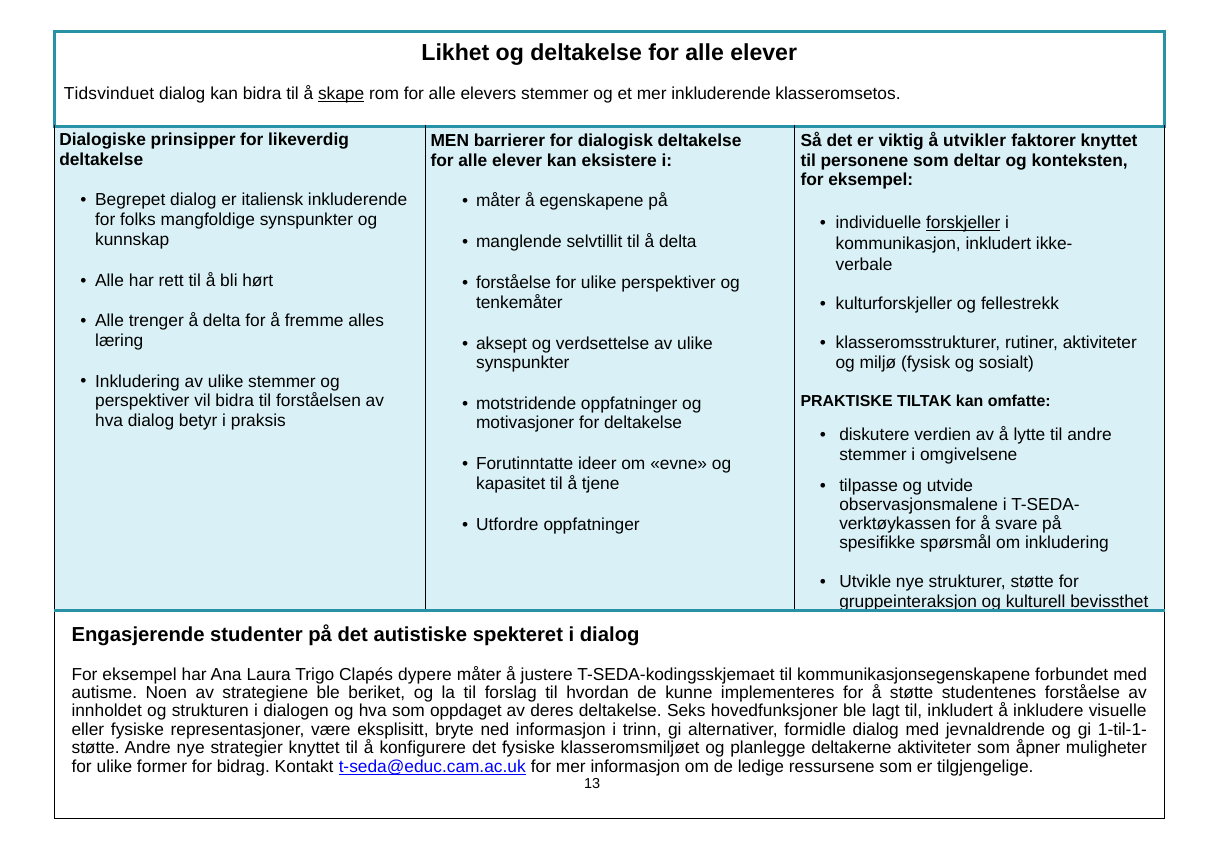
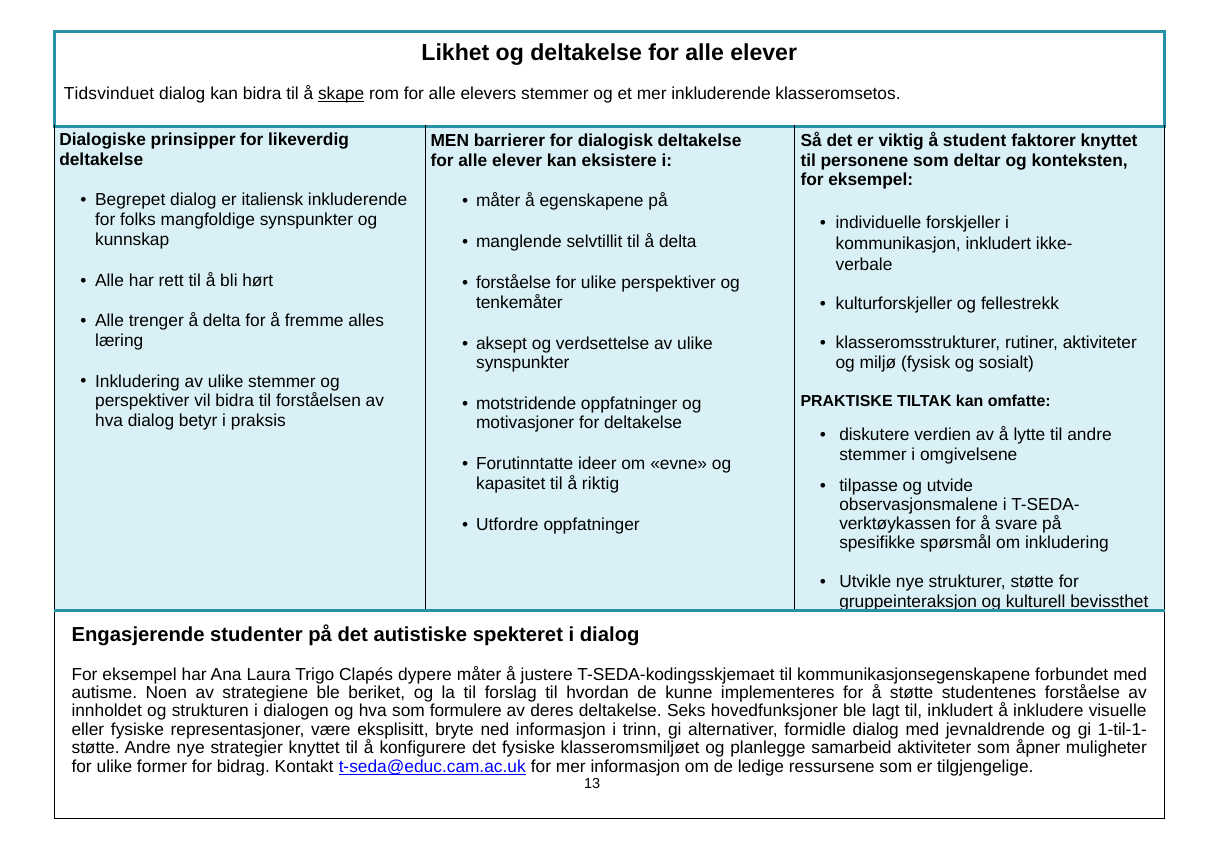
utvikler: utvikler -> student (975, 141)
forskjeller underline: present -> none (963, 223)
tjene: tjene -> riktig (601, 483)
oppdaget: oppdaget -> formulere (466, 711)
deltakerne: deltakerne -> samarbeid (851, 748)
